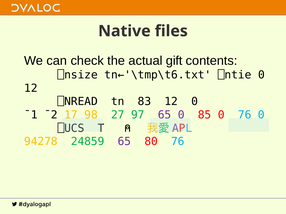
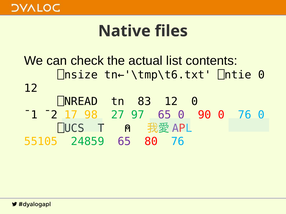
gift: gift -> list (174, 61)
85: 85 -> 90 (205, 115)
94278: 94278 -> 55105 (41, 142)
